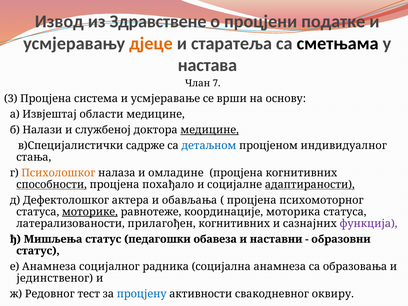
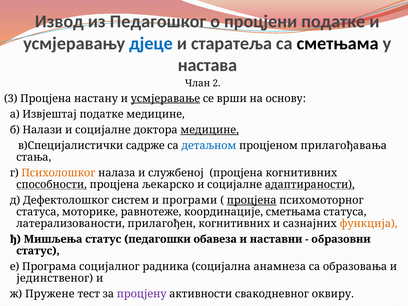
Здравствене: Здравствене -> Педагошког (158, 22)
дјеце colour: orange -> blue (151, 43)
7: 7 -> 2 (217, 83)
система: система -> настану (96, 98)
усмјеравање underline: none -> present (165, 98)
Извјештај области: области -> податке (102, 114)
Налази и службеној: службеној -> социјалне (103, 130)
индивидуалног: индивидуалног -> прилагођавања (344, 146)
омладине: омладине -> службеној (176, 173)
похађало: похађало -> љекарско (168, 185)
актера: актера -> систем (130, 200)
обављања: обављања -> програми (190, 200)
процјена underline: none -> present (252, 200)
моторике underline: present -> none (90, 212)
координације моторика: моторика -> сметњама (293, 212)
функција colour: purple -> orange (369, 223)
е Анамнеза: Анамнеза -> Програма (49, 266)
Редовног: Редовног -> Пружене (50, 294)
процјену colour: blue -> purple (142, 294)
